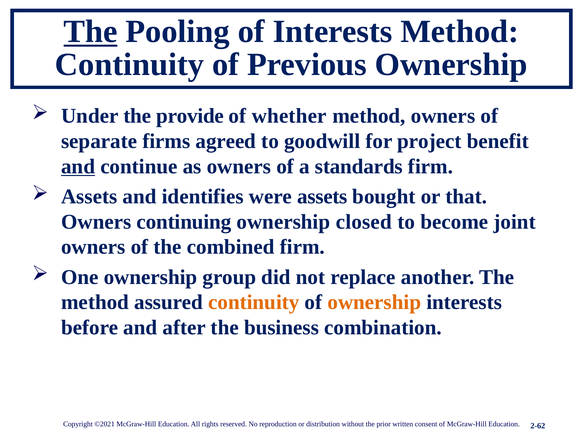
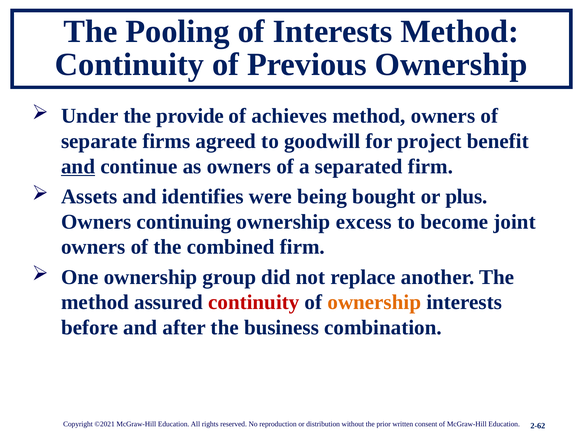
The underline: present -> none (90, 32)
whether: whether -> achieves (289, 116)
standards: standards -> separated (359, 167)
were assets: assets -> being (322, 197)
that: that -> plus (466, 197)
closed: closed -> excess (364, 222)
continuity colour: orange -> red (254, 303)
